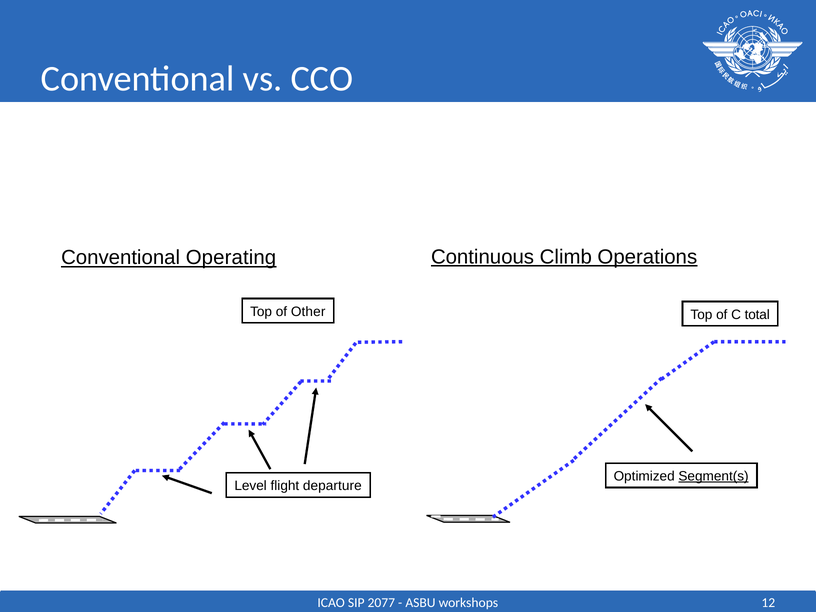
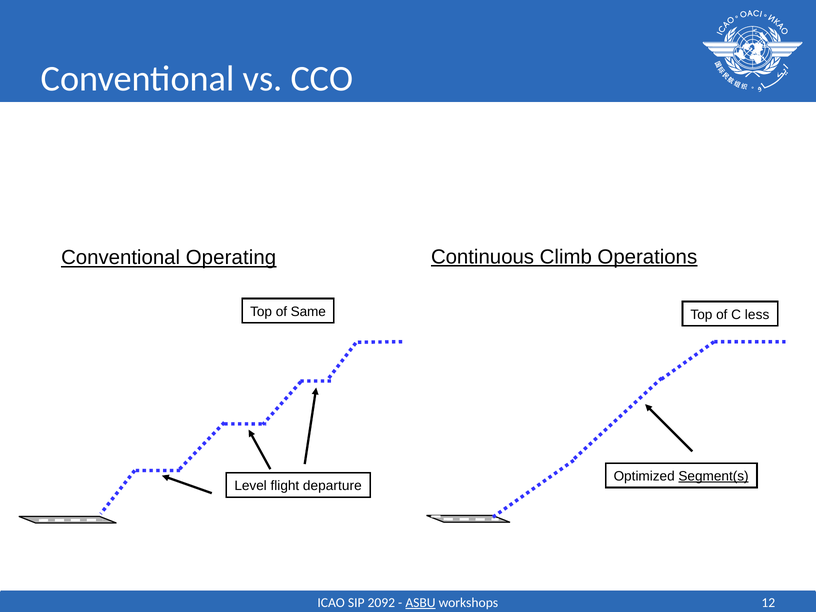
Other: Other -> Same (308, 312)
total: total -> less (757, 315)
2077: 2077 -> 2092 (381, 603)
ASBU underline: none -> present (420, 603)
